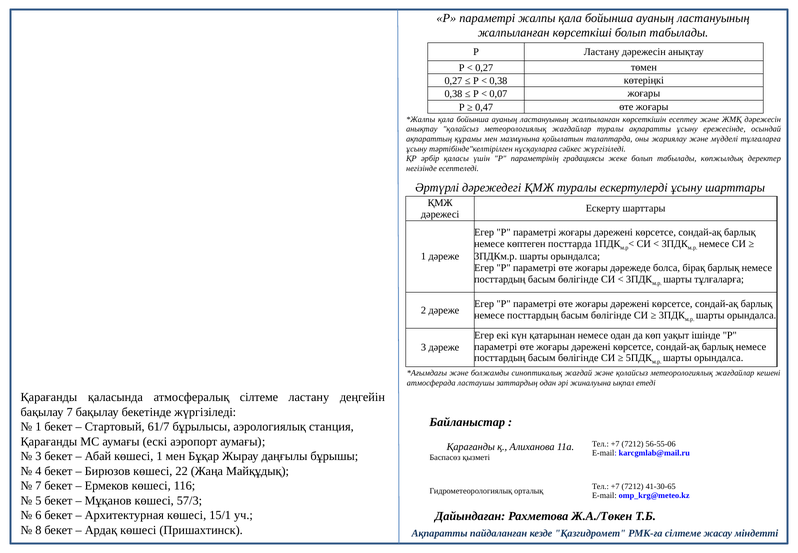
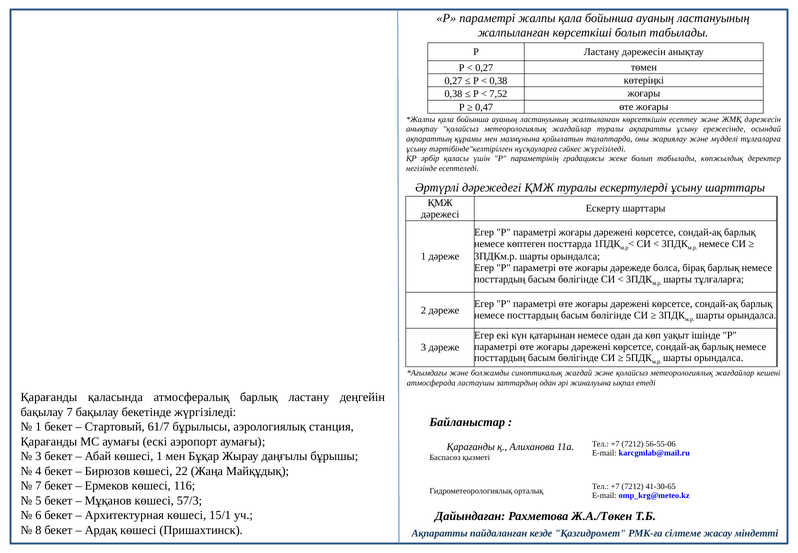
0,07: 0,07 -> 7,52 (498, 94)
атмосфералық сілтеме: сілтеме -> барлық (259, 397)
